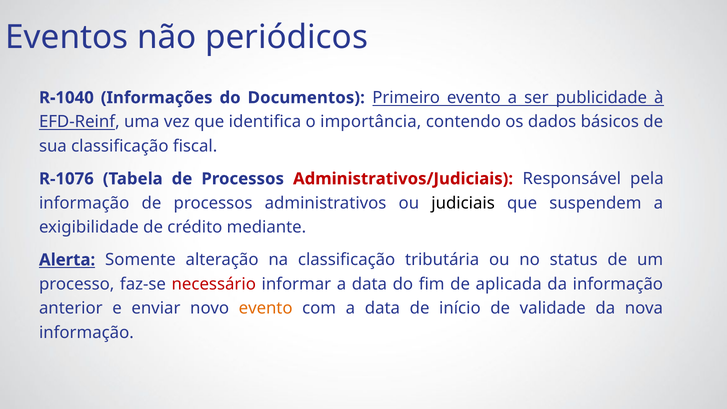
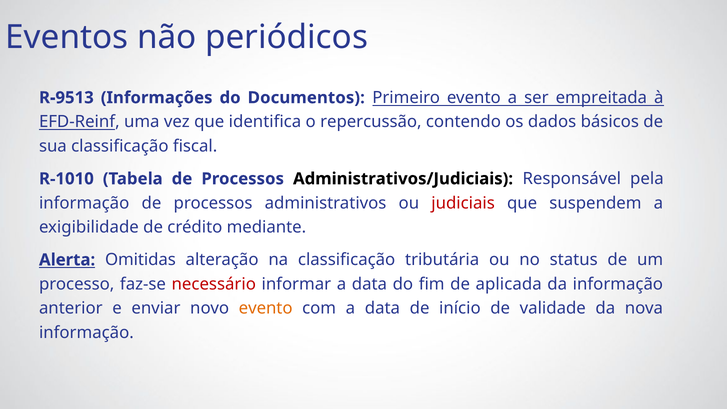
R-1040: R-1040 -> R-9513 (66, 98)
publicidade: publicidade -> empreitada (601, 98)
importância: importância -> repercussão (371, 122)
R-1076: R-1076 -> R-1010 (66, 179)
Administrativos/Judiciais colour: red -> black (403, 179)
judiciais colour: black -> red (463, 203)
Somente: Somente -> Omitidas (140, 260)
